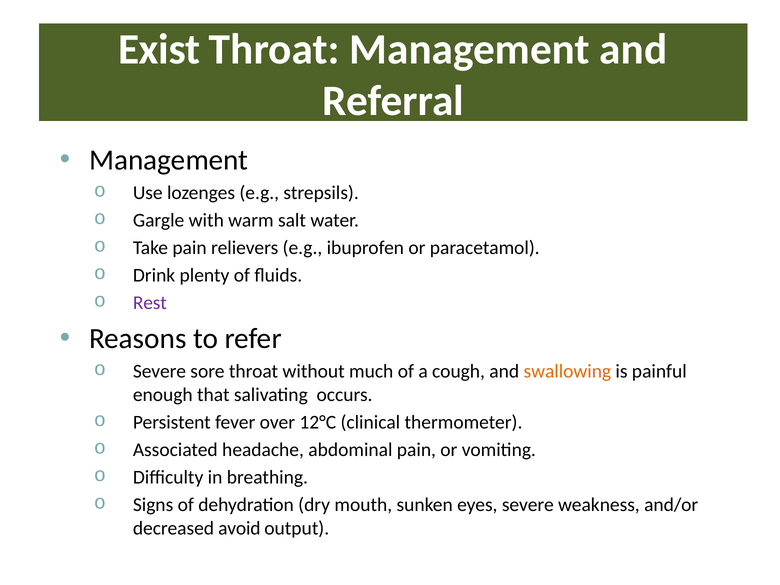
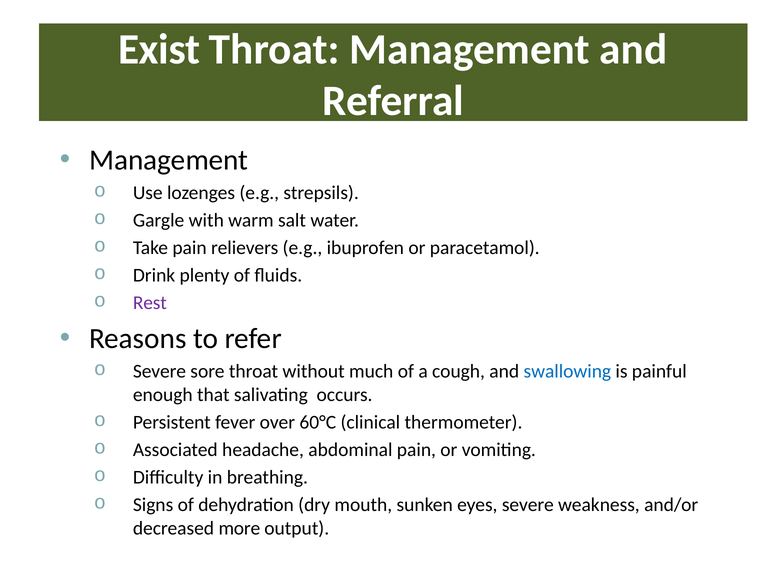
swallowing colour: orange -> blue (567, 371)
12°C: 12°C -> 60°C (318, 422)
avoid: avoid -> more (239, 528)
